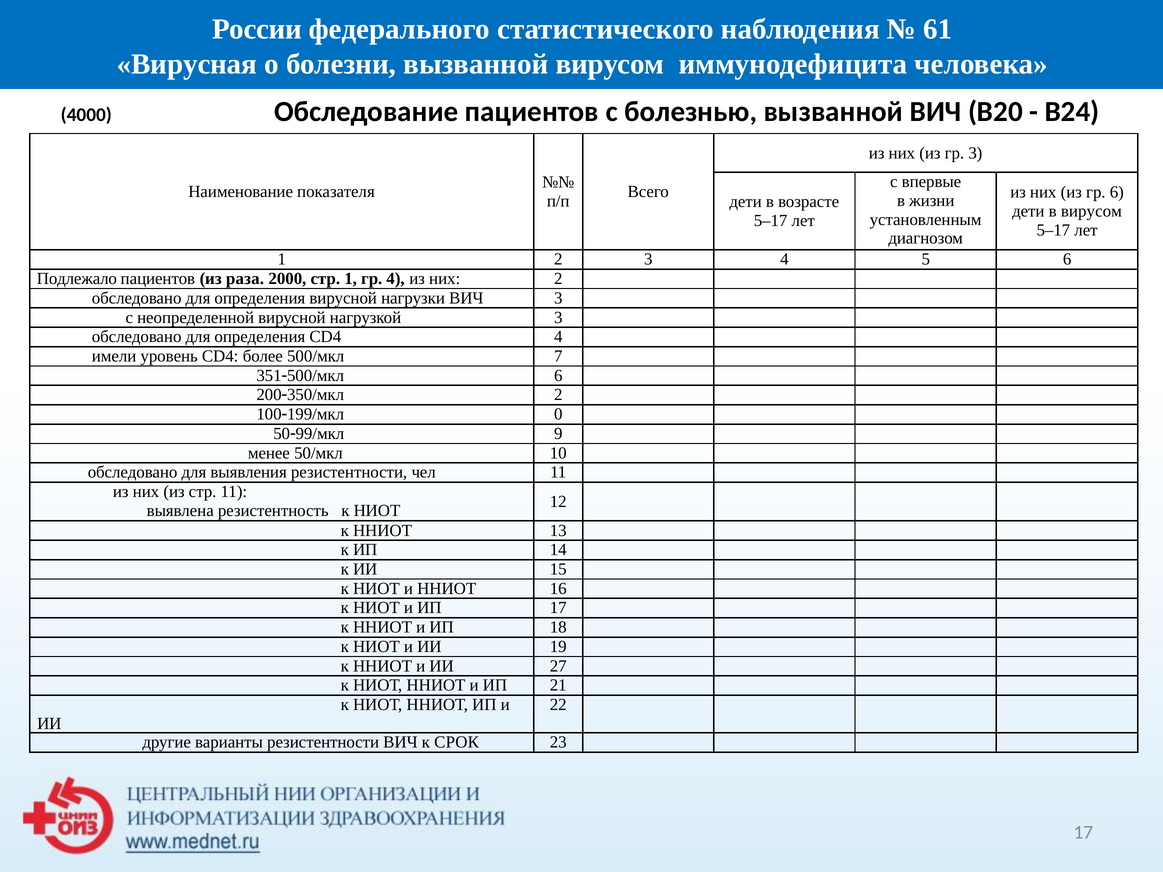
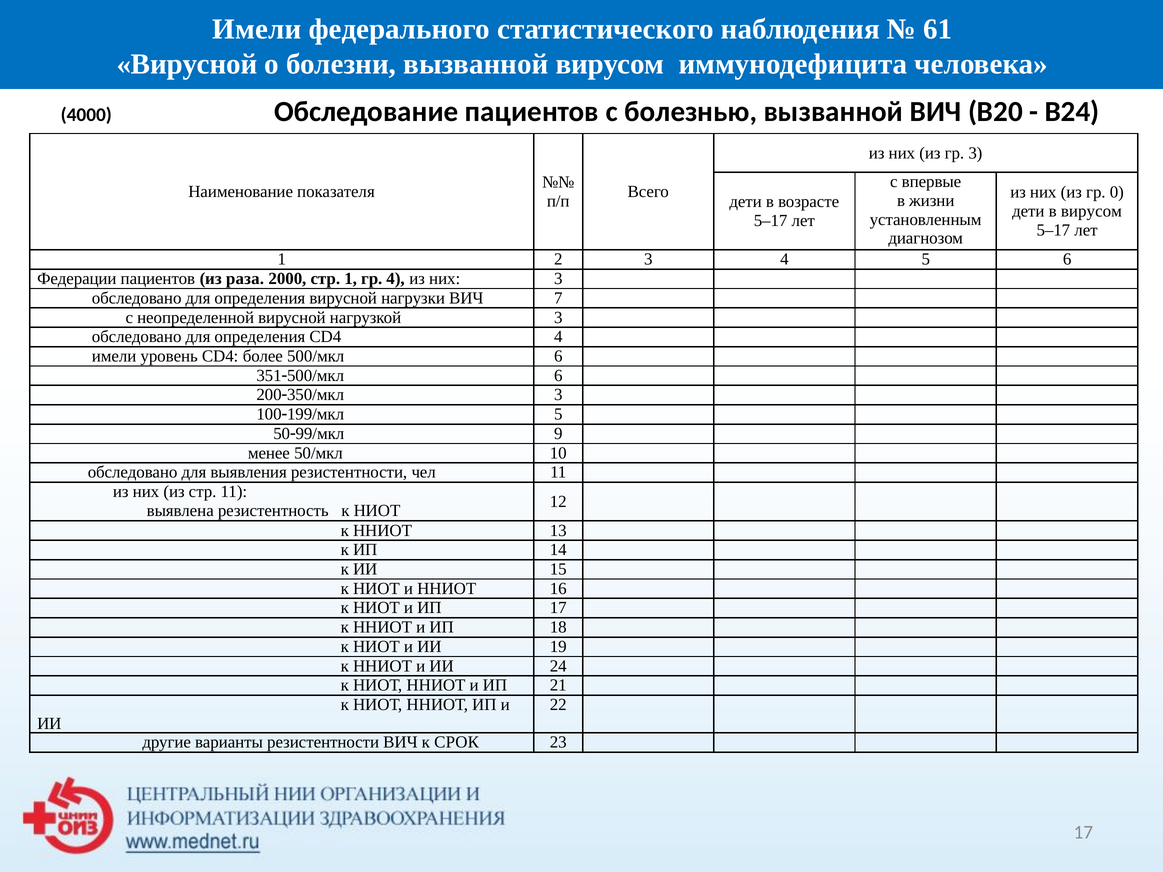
России: России -> Имели (257, 29)
Вирусная: Вирусная -> Вирусной (187, 64)
гр 6: 6 -> 0 (1117, 192)
Подлежало: Подлежало -> Федерации (77, 279)
них 2: 2 -> 3 (558, 279)
ВИЧ 3: 3 -> 7 (558, 298)
500/мкл 7: 7 -> 6 (558, 356)
200350/мкл 2: 2 -> 3 (558, 395)
100199/мкл 0: 0 -> 5 (558, 414)
27: 27 -> 24 (558, 666)
